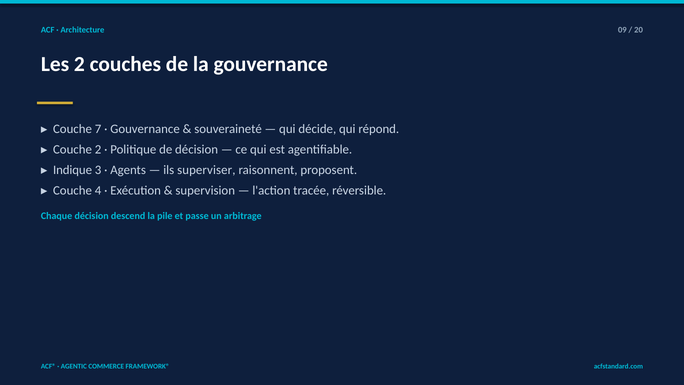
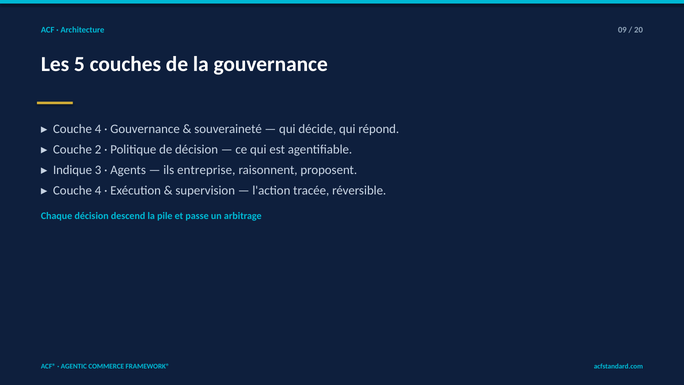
Les 2: 2 -> 5 (79, 64)
7: 7 -> 4 (98, 129)
superviser: superviser -> entreprise (206, 170)
